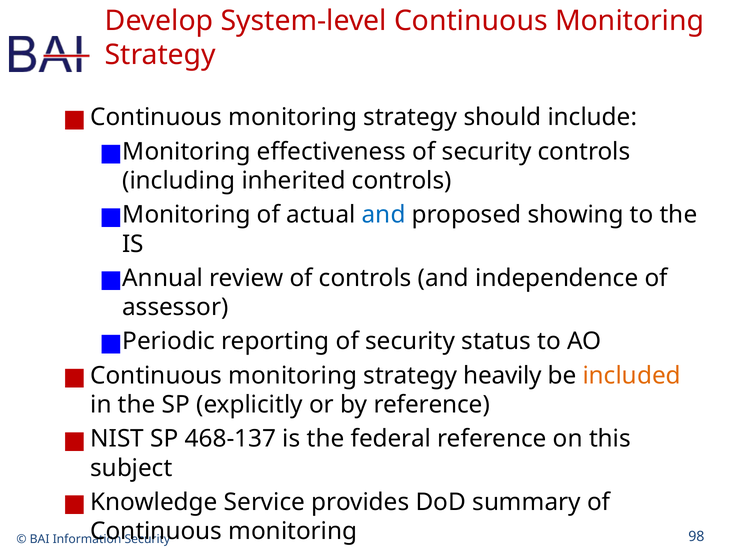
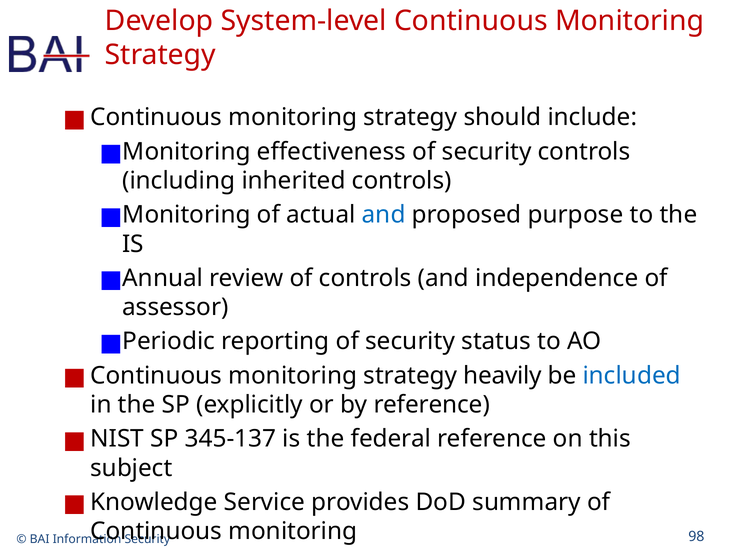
showing: showing -> purpose (575, 215)
included colour: orange -> blue (632, 376)
468-137: 468-137 -> 345-137 (230, 439)
